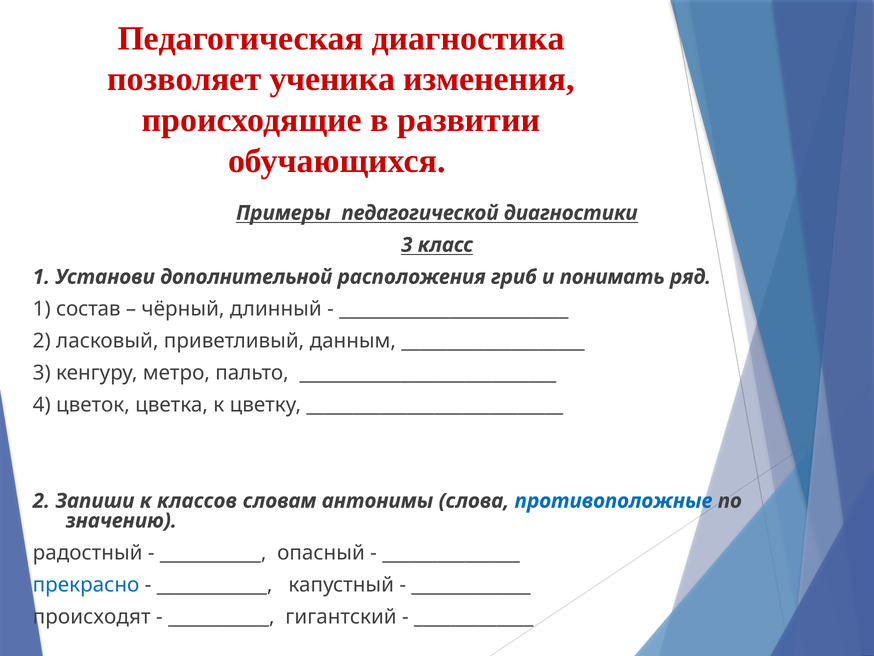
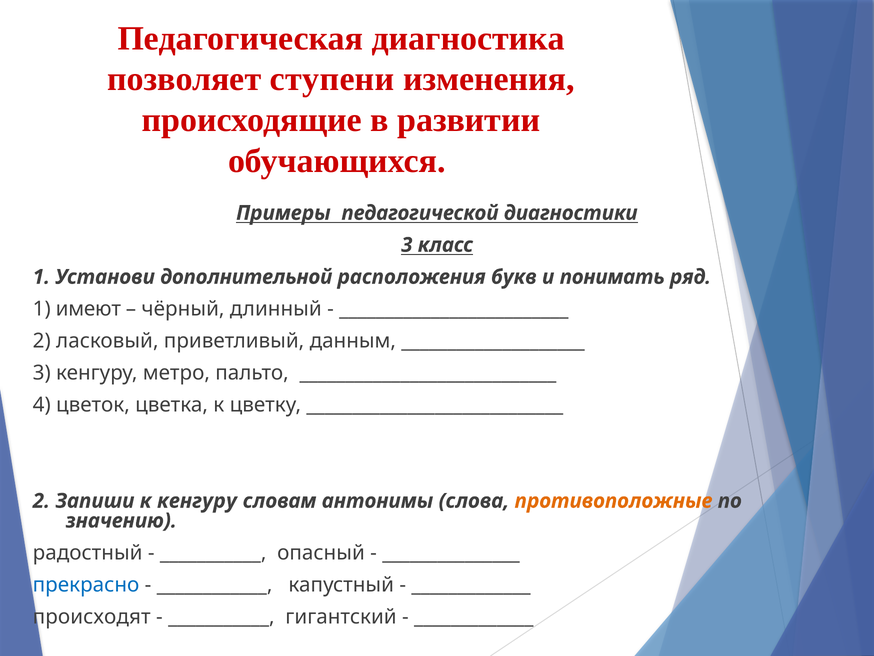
ученика: ученика -> ступени (332, 79)
гриб: гриб -> букв (514, 277)
состав: состав -> имеют (88, 309)
к классов: классов -> кенгуру (197, 501)
противоположные colour: blue -> orange (613, 501)
